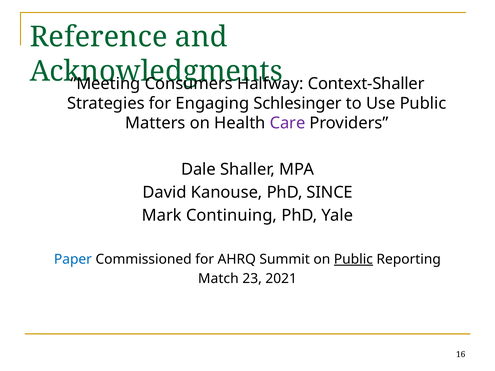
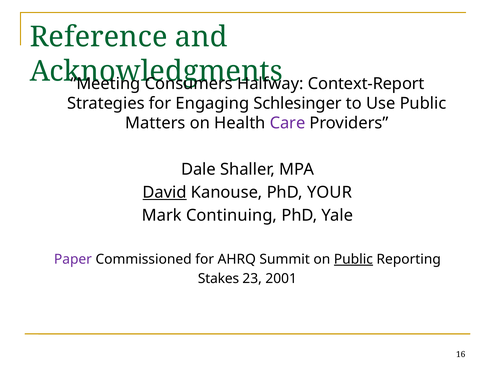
Context-Shaller: Context-Shaller -> Context-Report (366, 84)
David underline: none -> present (165, 193)
SINCE: SINCE -> YOUR (330, 193)
Paper colour: blue -> purple (73, 259)
Match: Match -> Stakes (218, 279)
2021: 2021 -> 2001 (281, 279)
